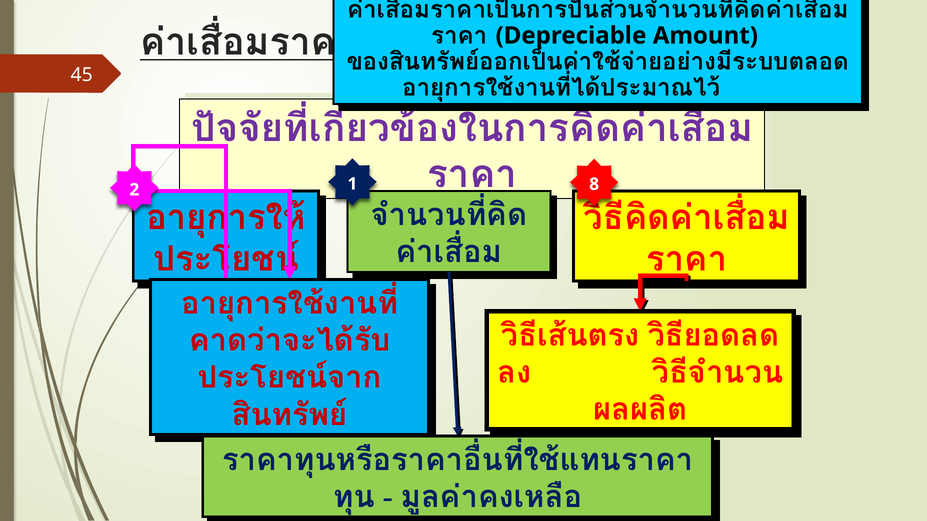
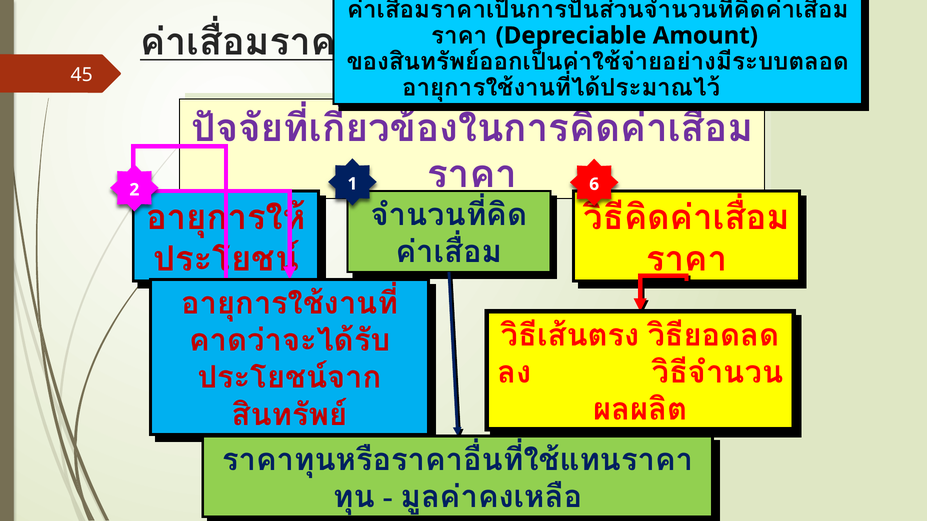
8: 8 -> 6 (594, 184)
